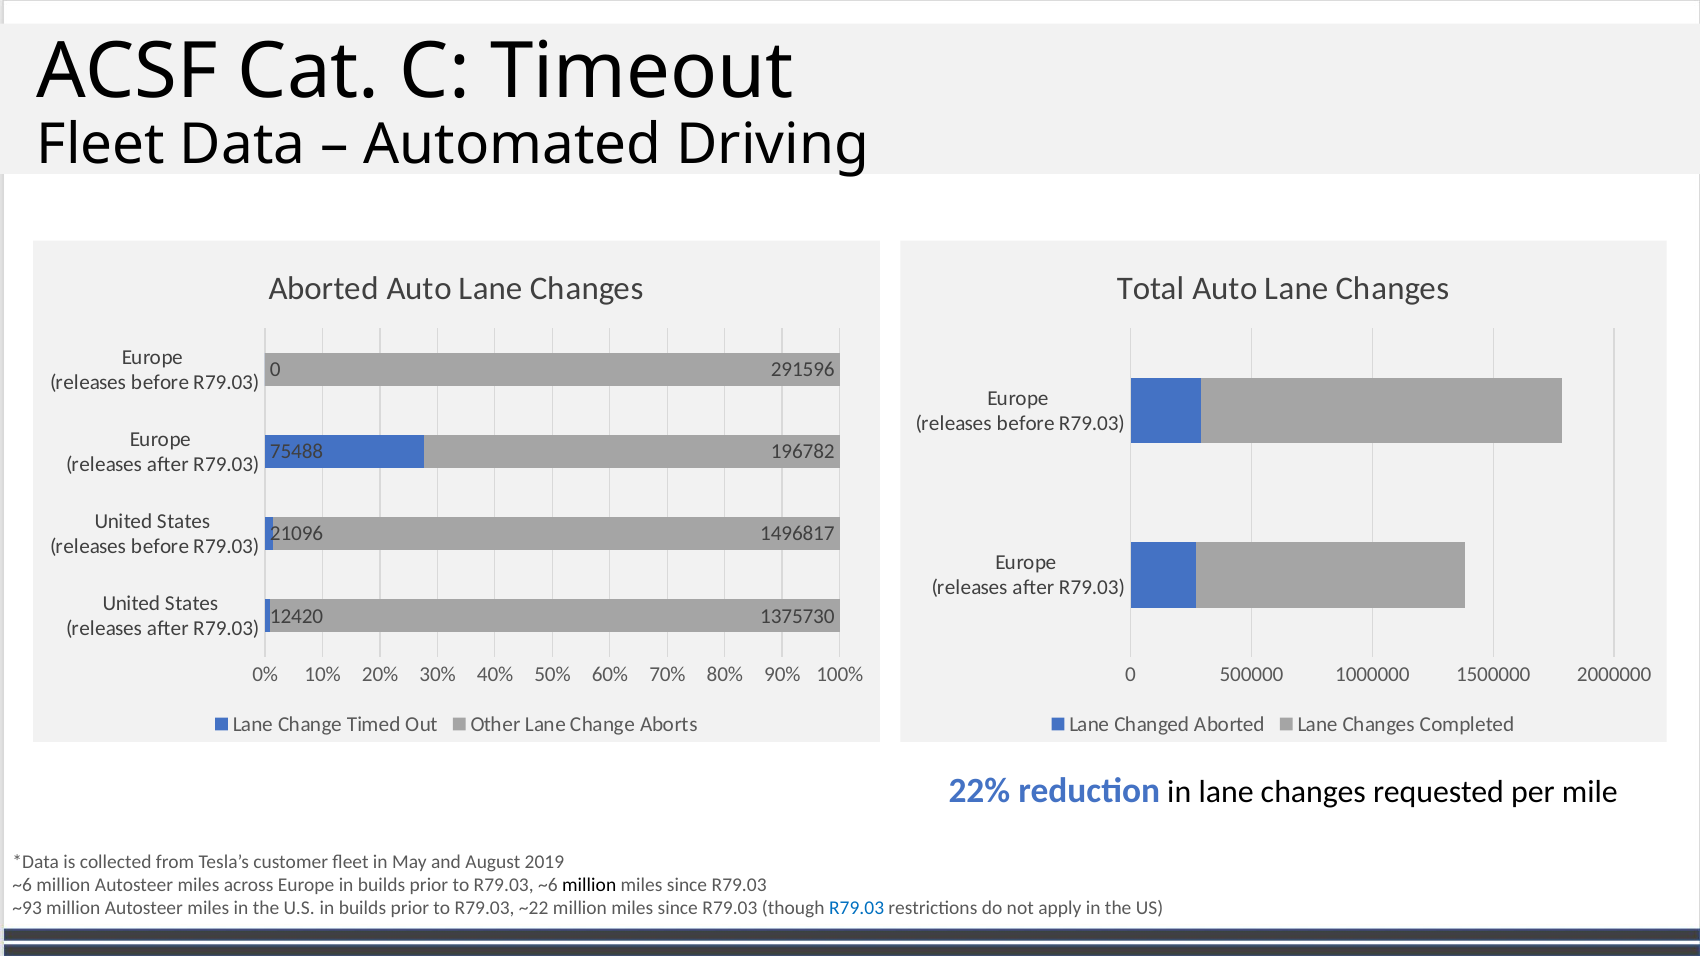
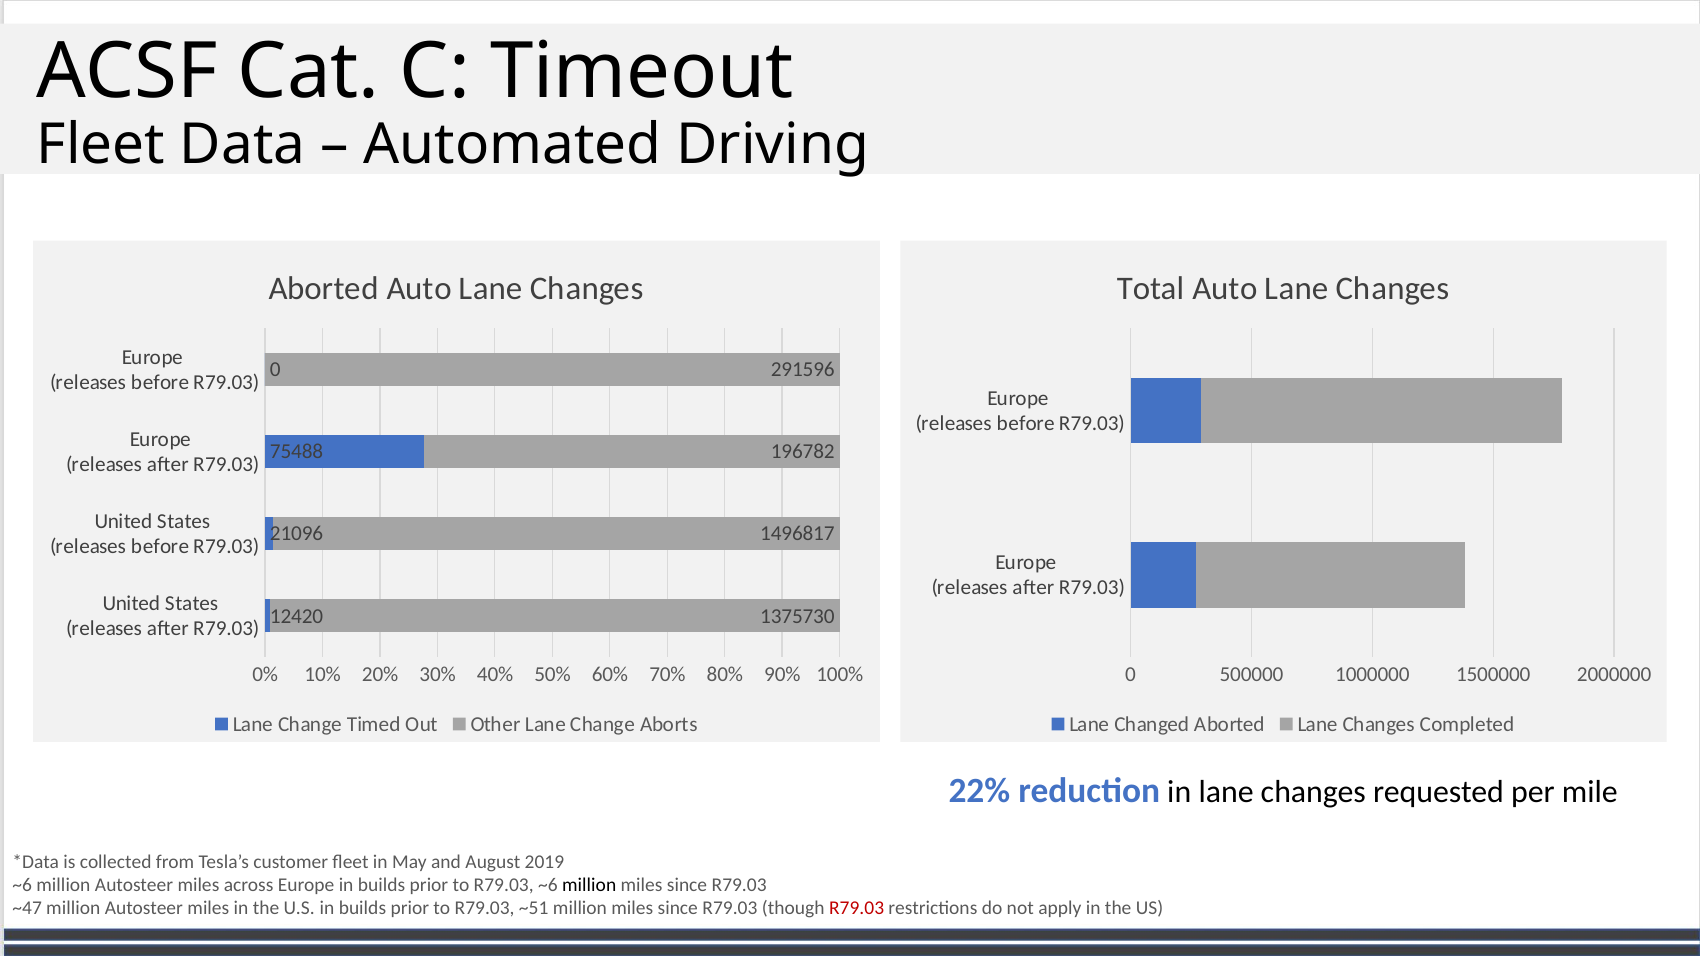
~93: ~93 -> ~47 (27, 909)
~22: ~22 -> ~51 (534, 909)
R79.03 colour: blue -> red (857, 909)
